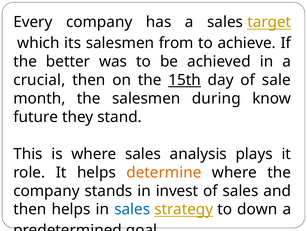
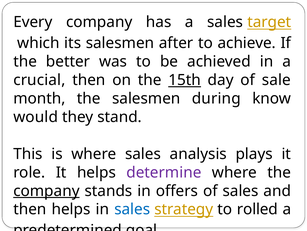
from: from -> after (176, 43)
future: future -> would (36, 117)
determine colour: orange -> purple (164, 172)
company underline: none -> present (46, 190)
invest: invest -> offers (177, 190)
down: down -> rolled (257, 209)
